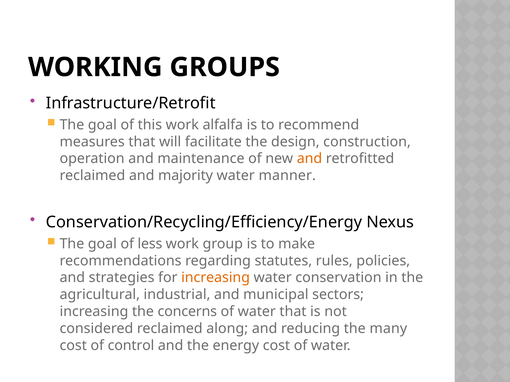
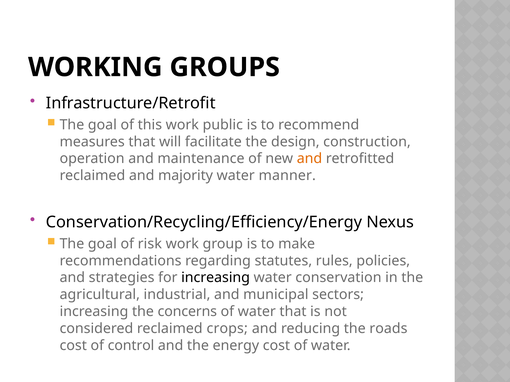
alfalfa: alfalfa -> public (223, 125)
less: less -> risk (150, 244)
increasing colour: orange -> black (216, 278)
along: along -> crops (227, 329)
many: many -> roads (388, 329)
